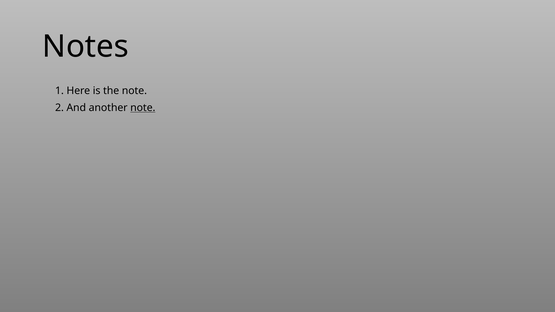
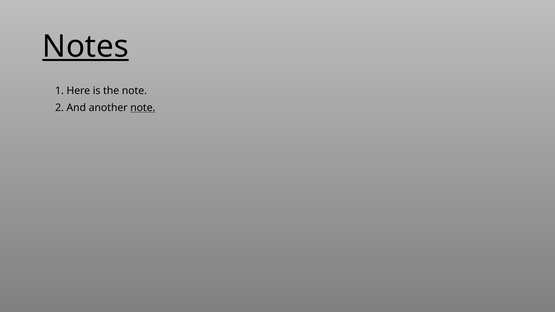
Notes underline: none -> present (86, 47)
